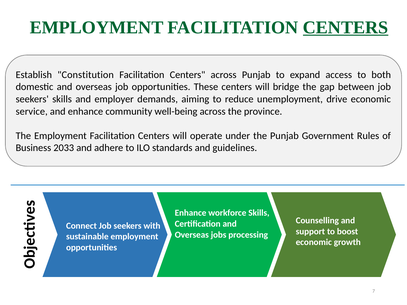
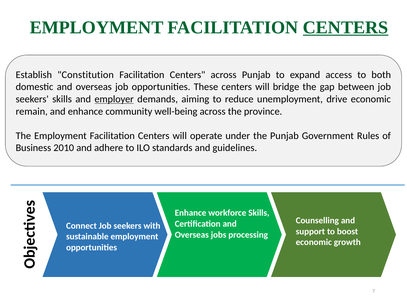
employer underline: none -> present (114, 99)
service: service -> remain (32, 111)
2033: 2033 -> 2010 (64, 148)
